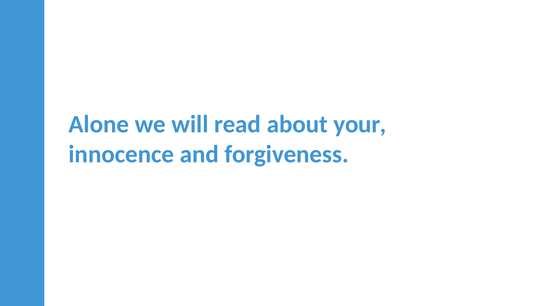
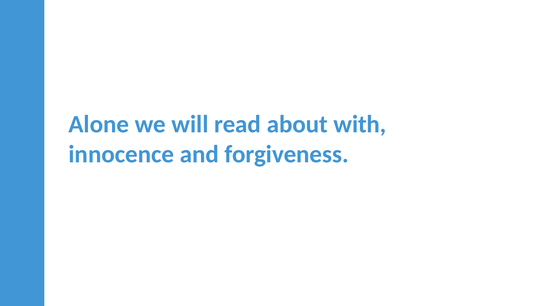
your: your -> with (360, 125)
